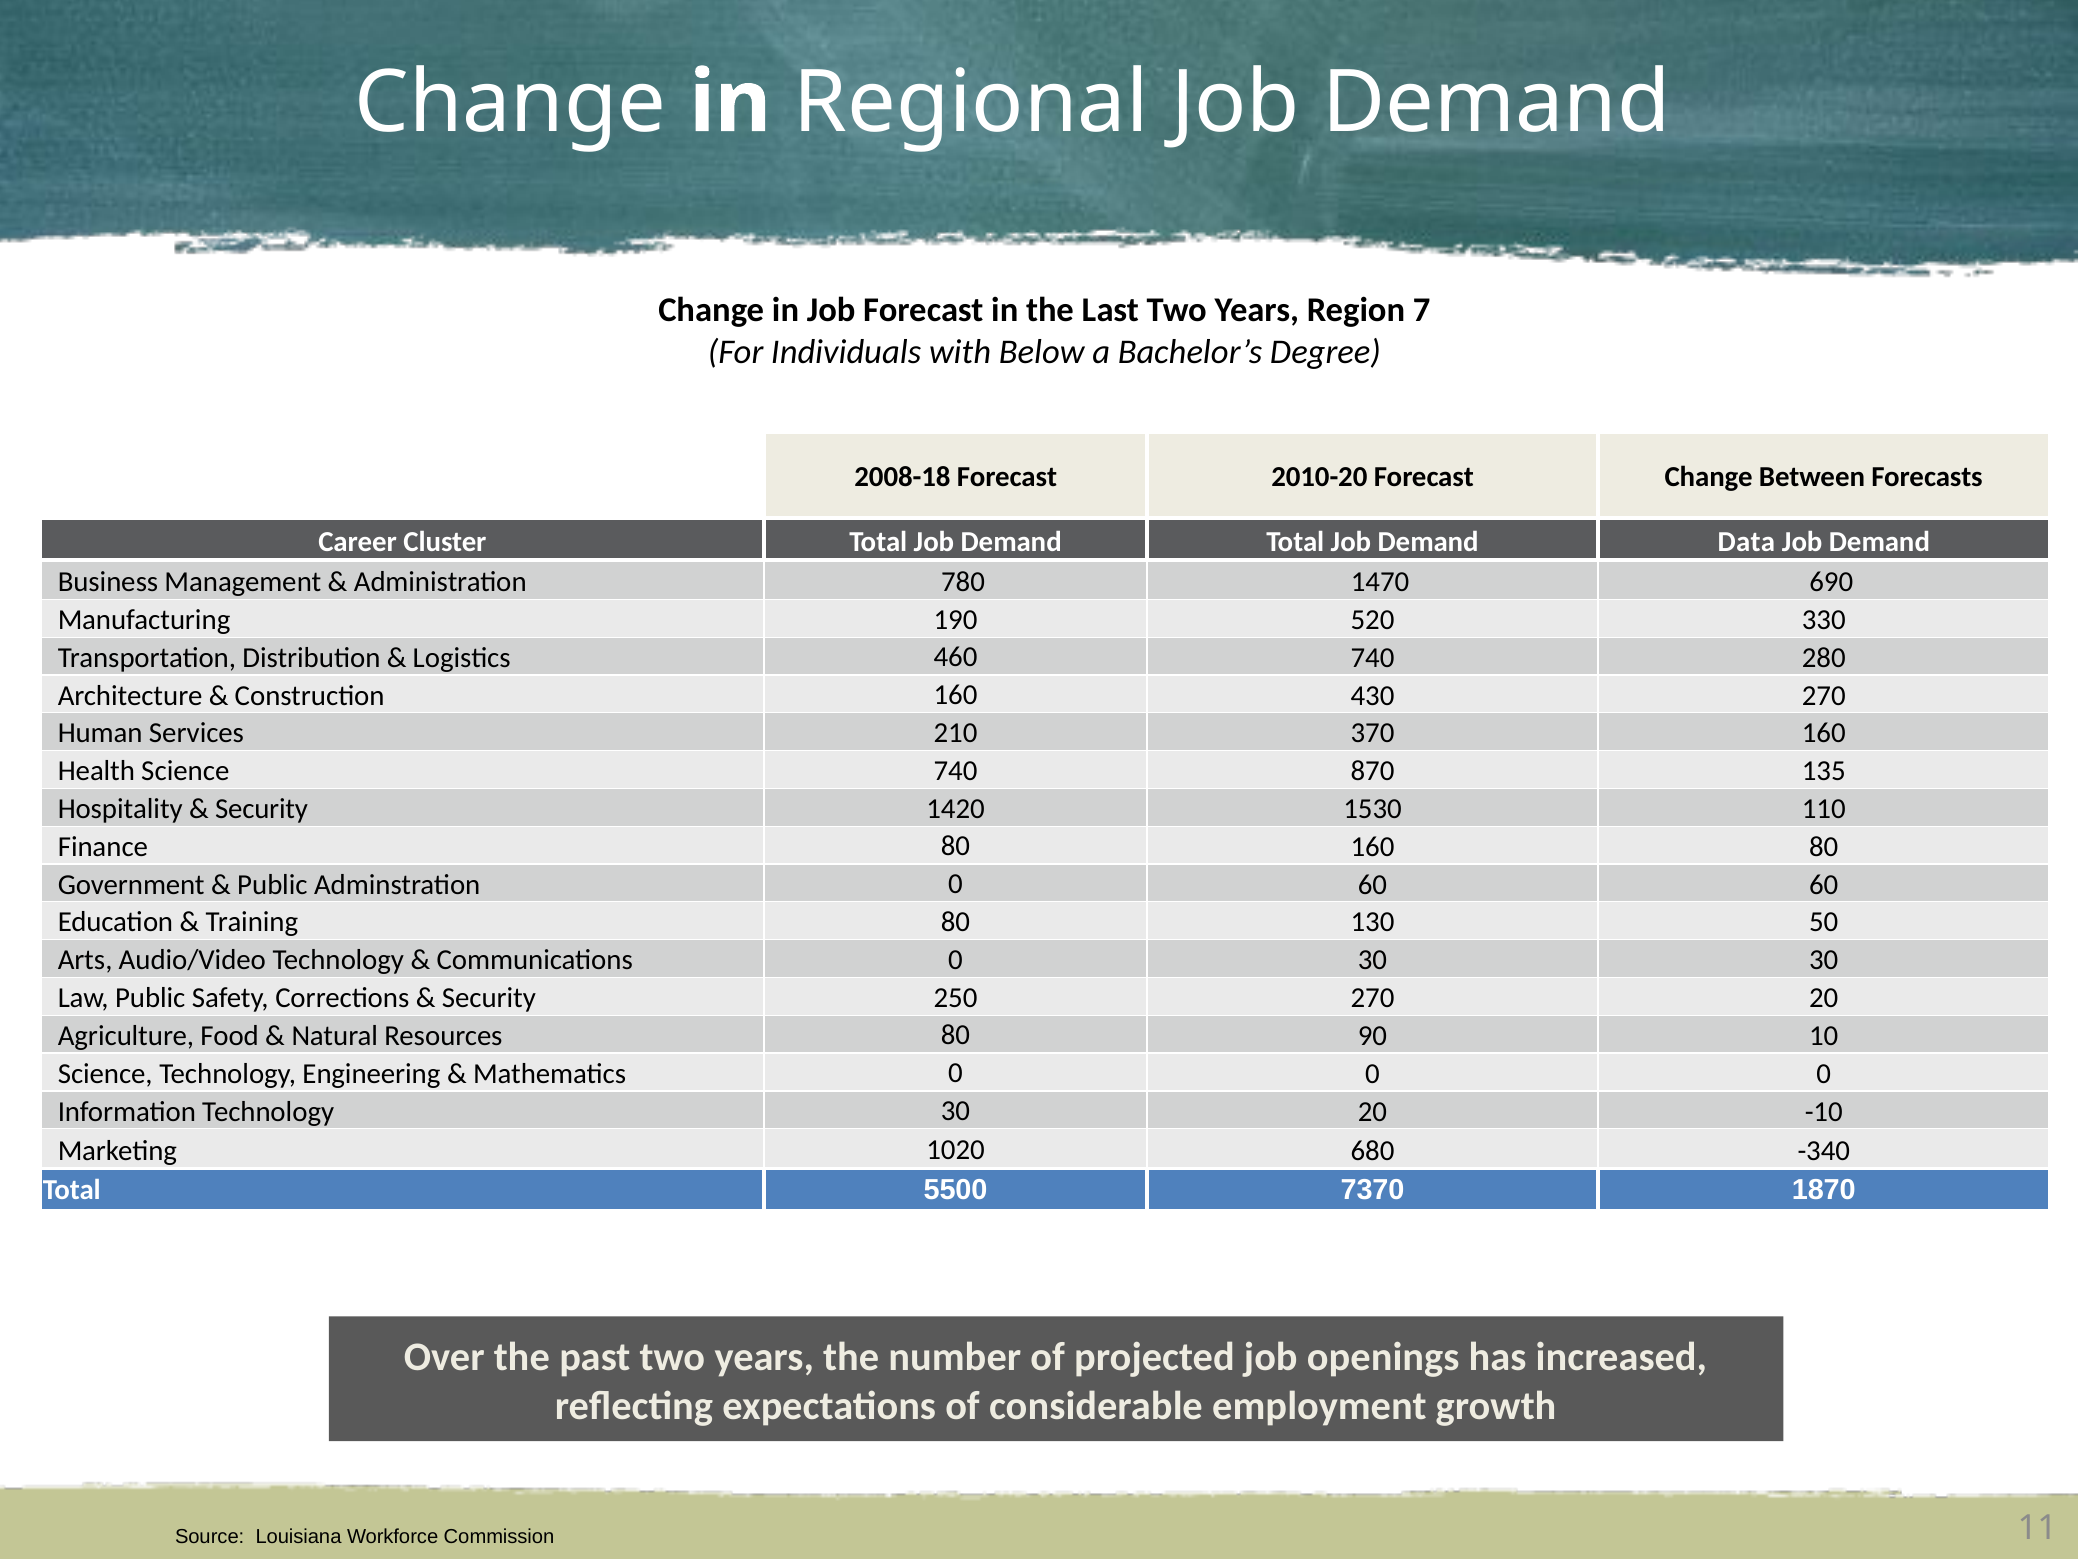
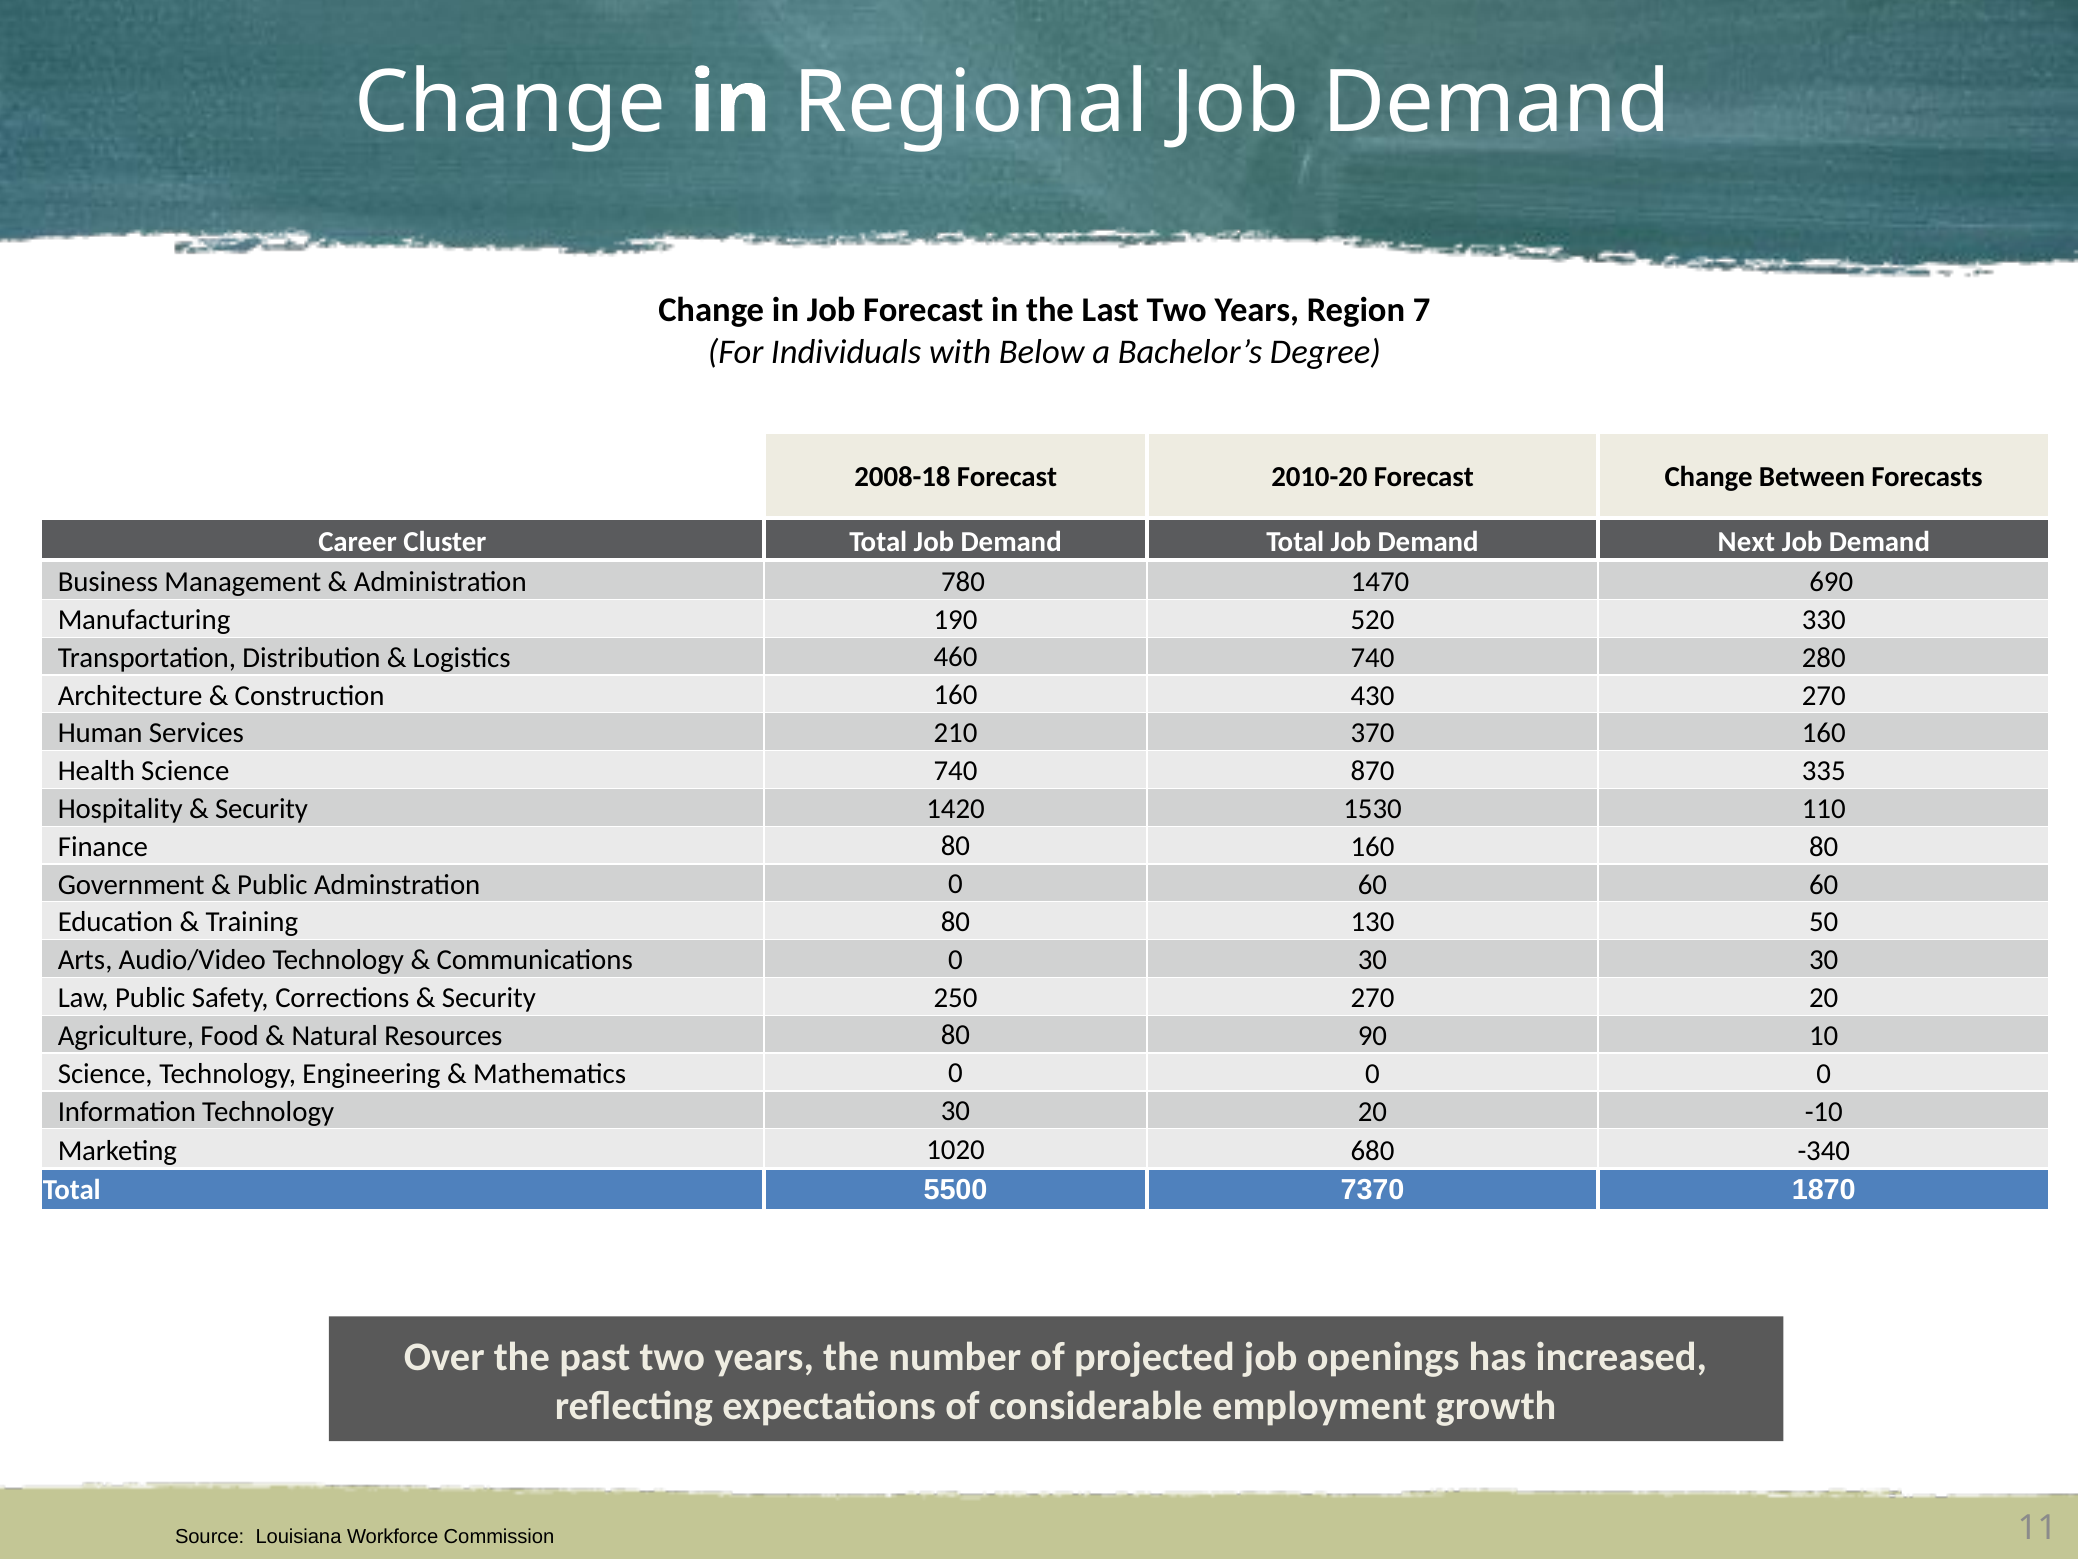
Data: Data -> Next (1746, 542)
135: 135 -> 335 (1824, 771)
